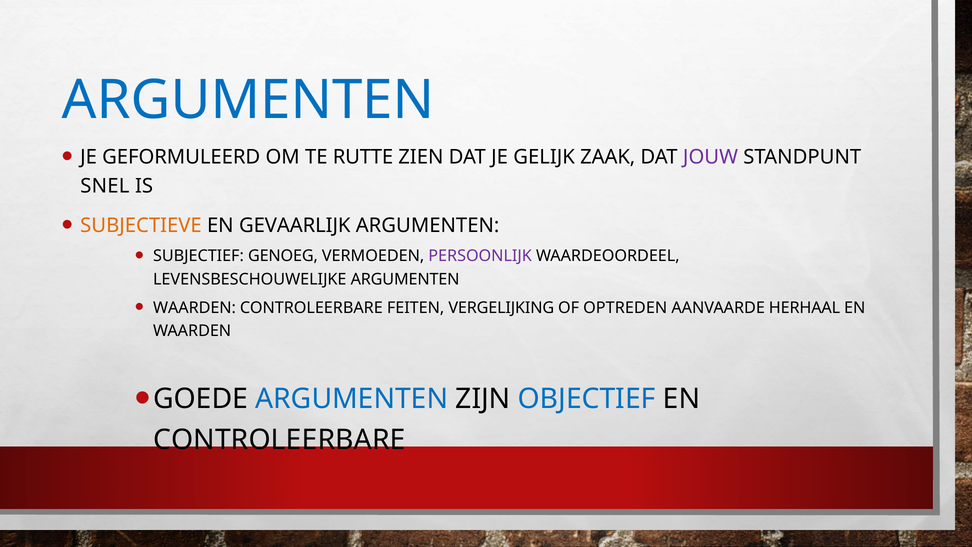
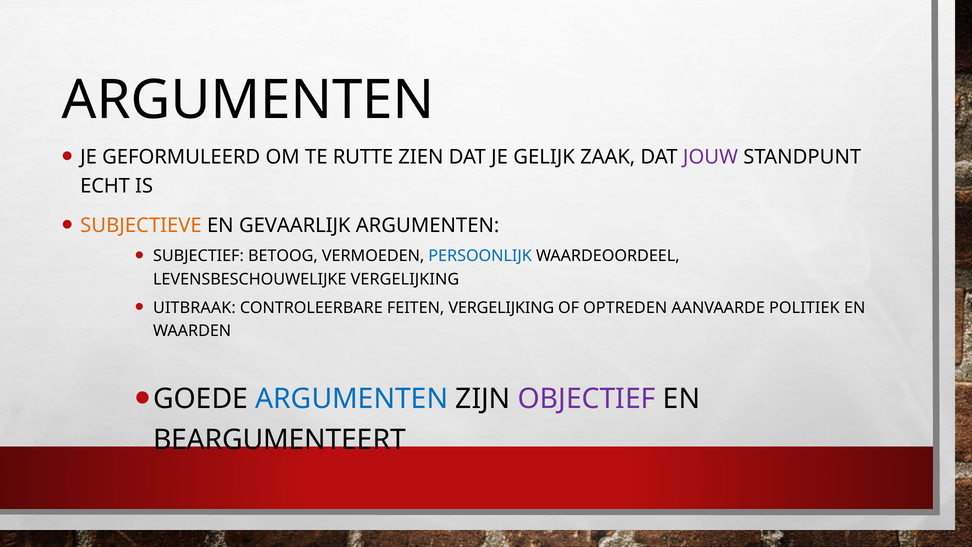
ARGUMENTEN colour: blue -> black (248, 100)
SNEL: SNEL -> ECHT (105, 186)
GENOEG: GENOEG -> BETOOG (283, 256)
PERSOONLIJK colour: purple -> blue (480, 256)
LEVENSBESCHOUWELIJKE ARGUMENTEN: ARGUMENTEN -> VERGELIJKING (405, 279)
WAARDEN: WAARDEN -> UITBRAAK (194, 308)
HERHAAL: HERHAAL -> POLITIEK (804, 308)
OBJECTIEF colour: blue -> purple (587, 399)
CONTROLEERBARE: CONTROLEERBARE -> BEARGUMENTEERT (279, 439)
